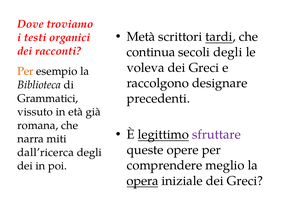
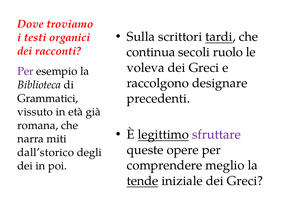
Metà: Metà -> Sulla (141, 37)
secoli degli: degli -> ruolo (228, 52)
Per colour: orange -> purple (25, 71)
dall’ricerca: dall’ricerca -> dall’storico (46, 152)
opera: opera -> tende (143, 181)
